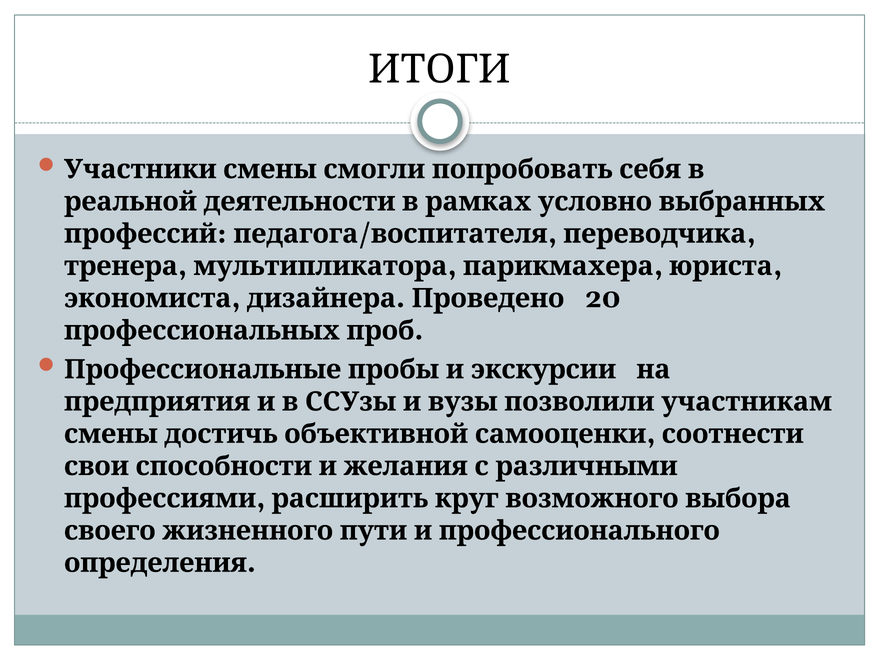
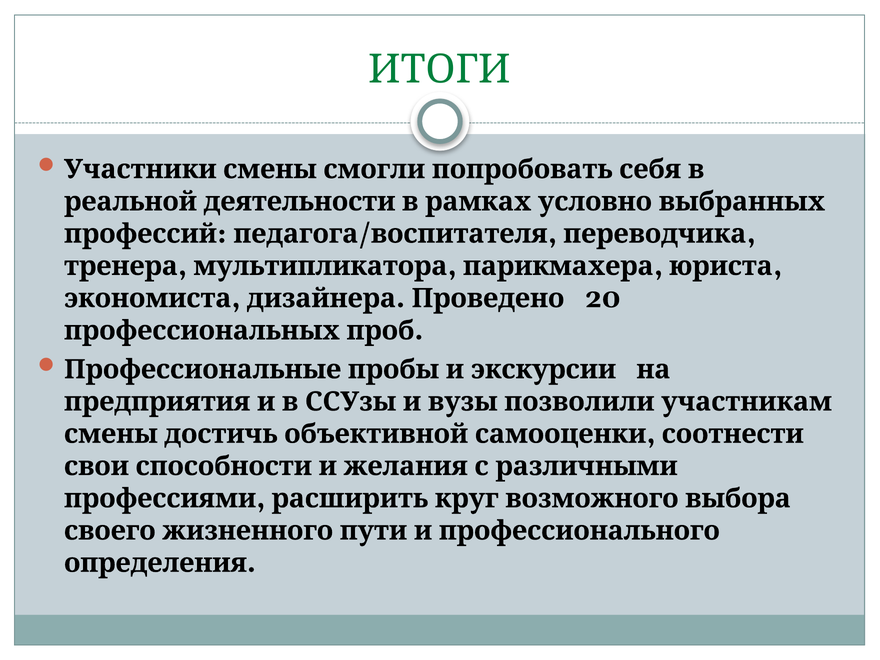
ИТОГИ colour: black -> green (440, 69)
